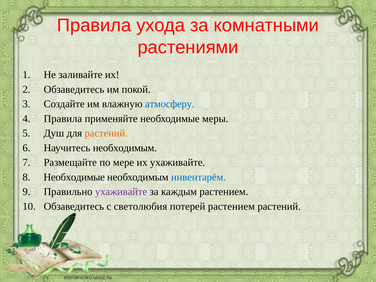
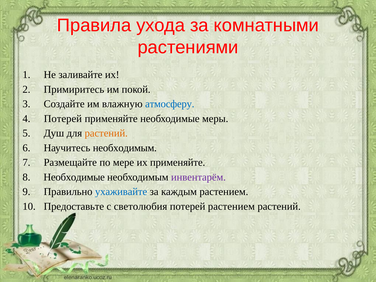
Обзаведитесь: Обзаведитесь -> Примиритесь (74, 89)
Правила: Правила -> Потерей (63, 119)
их ухаживайте: ухаживайте -> применяйте (178, 162)
инвентарём colour: blue -> purple (198, 177)
ухаживайте colour: purple -> blue (121, 192)
Обзаведитесь: Обзаведитесь -> Предоставьте (74, 206)
